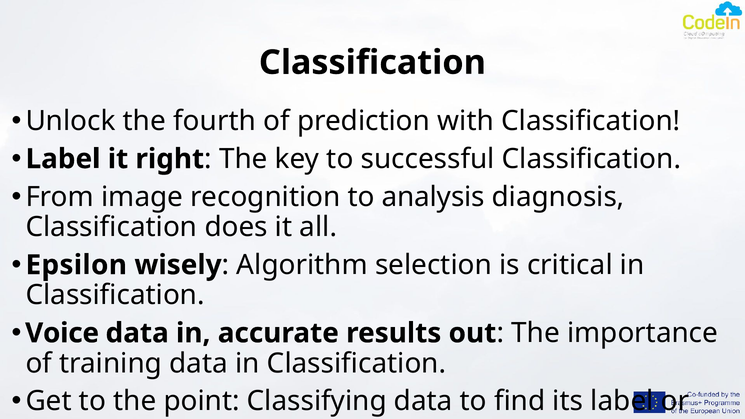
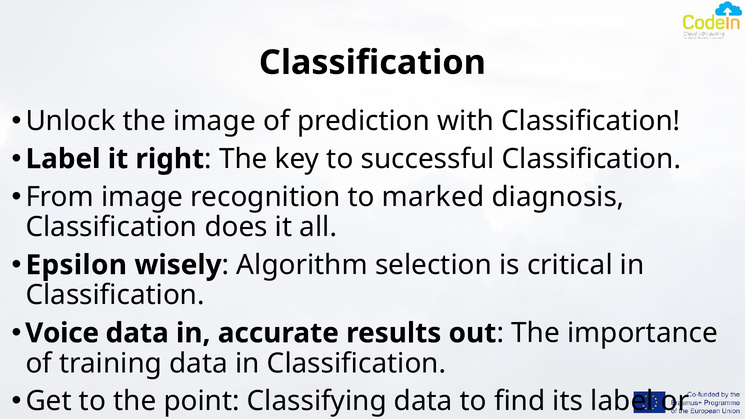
the fourth: fourth -> image (215, 121)
analysis: analysis -> marked (433, 197)
